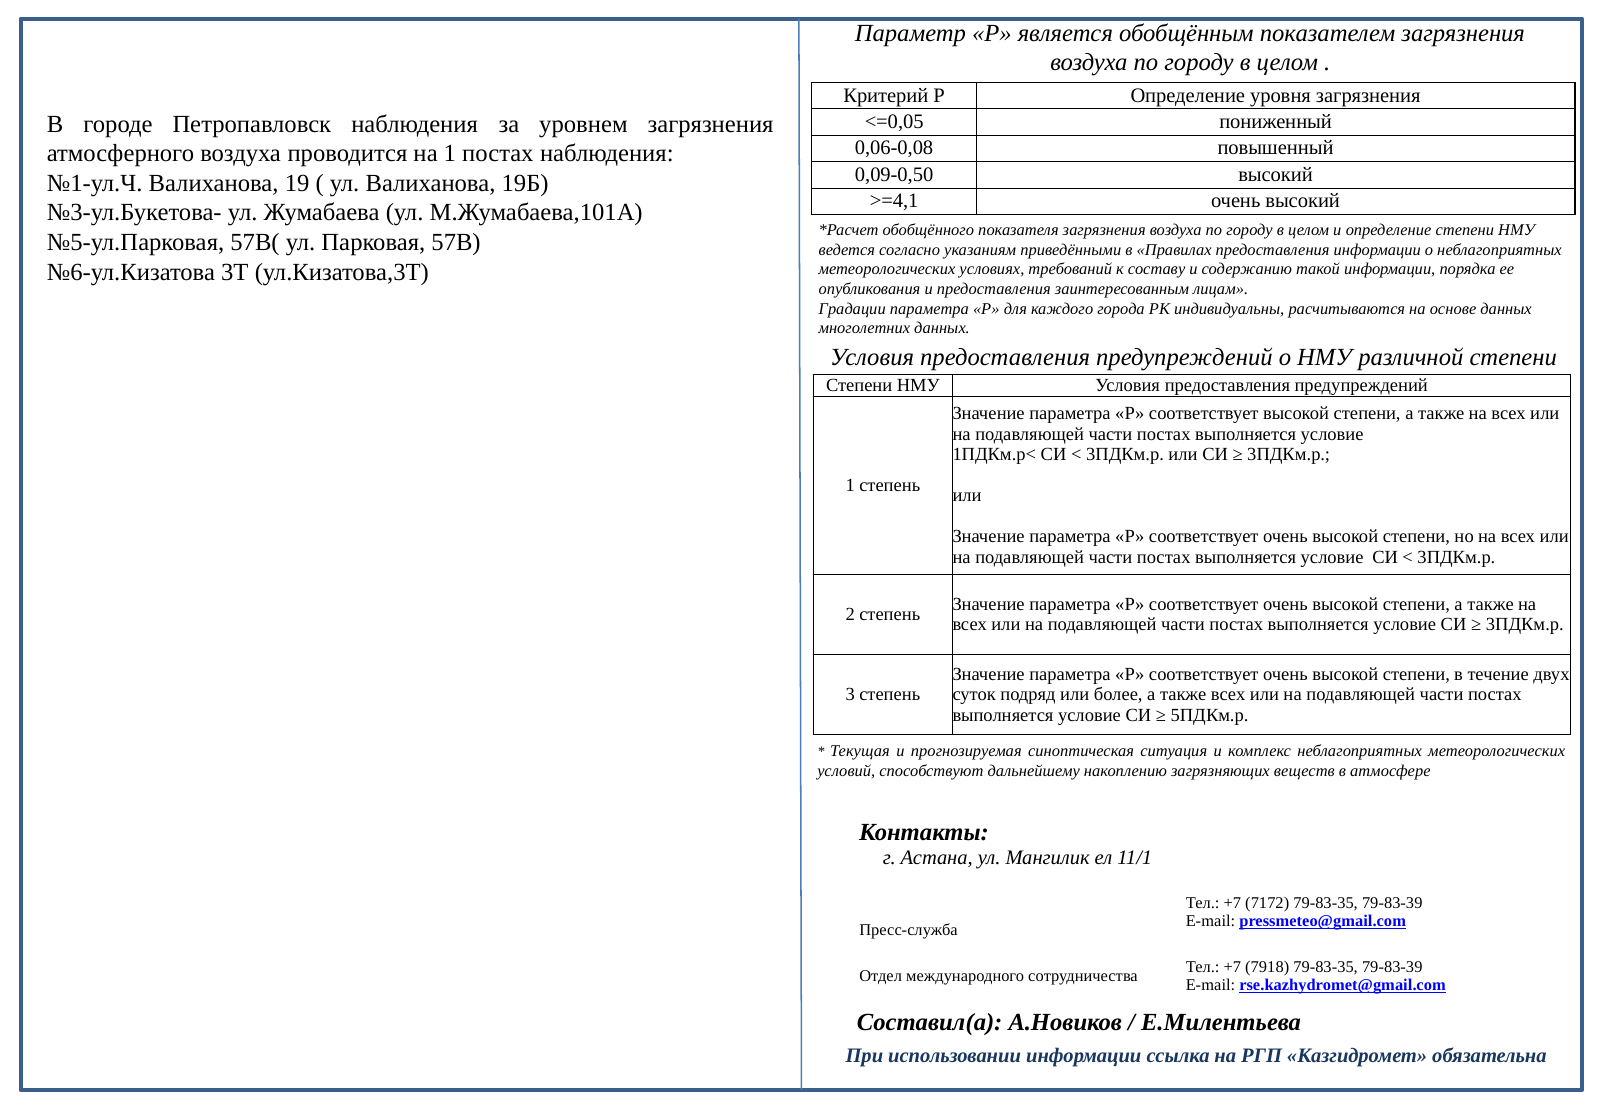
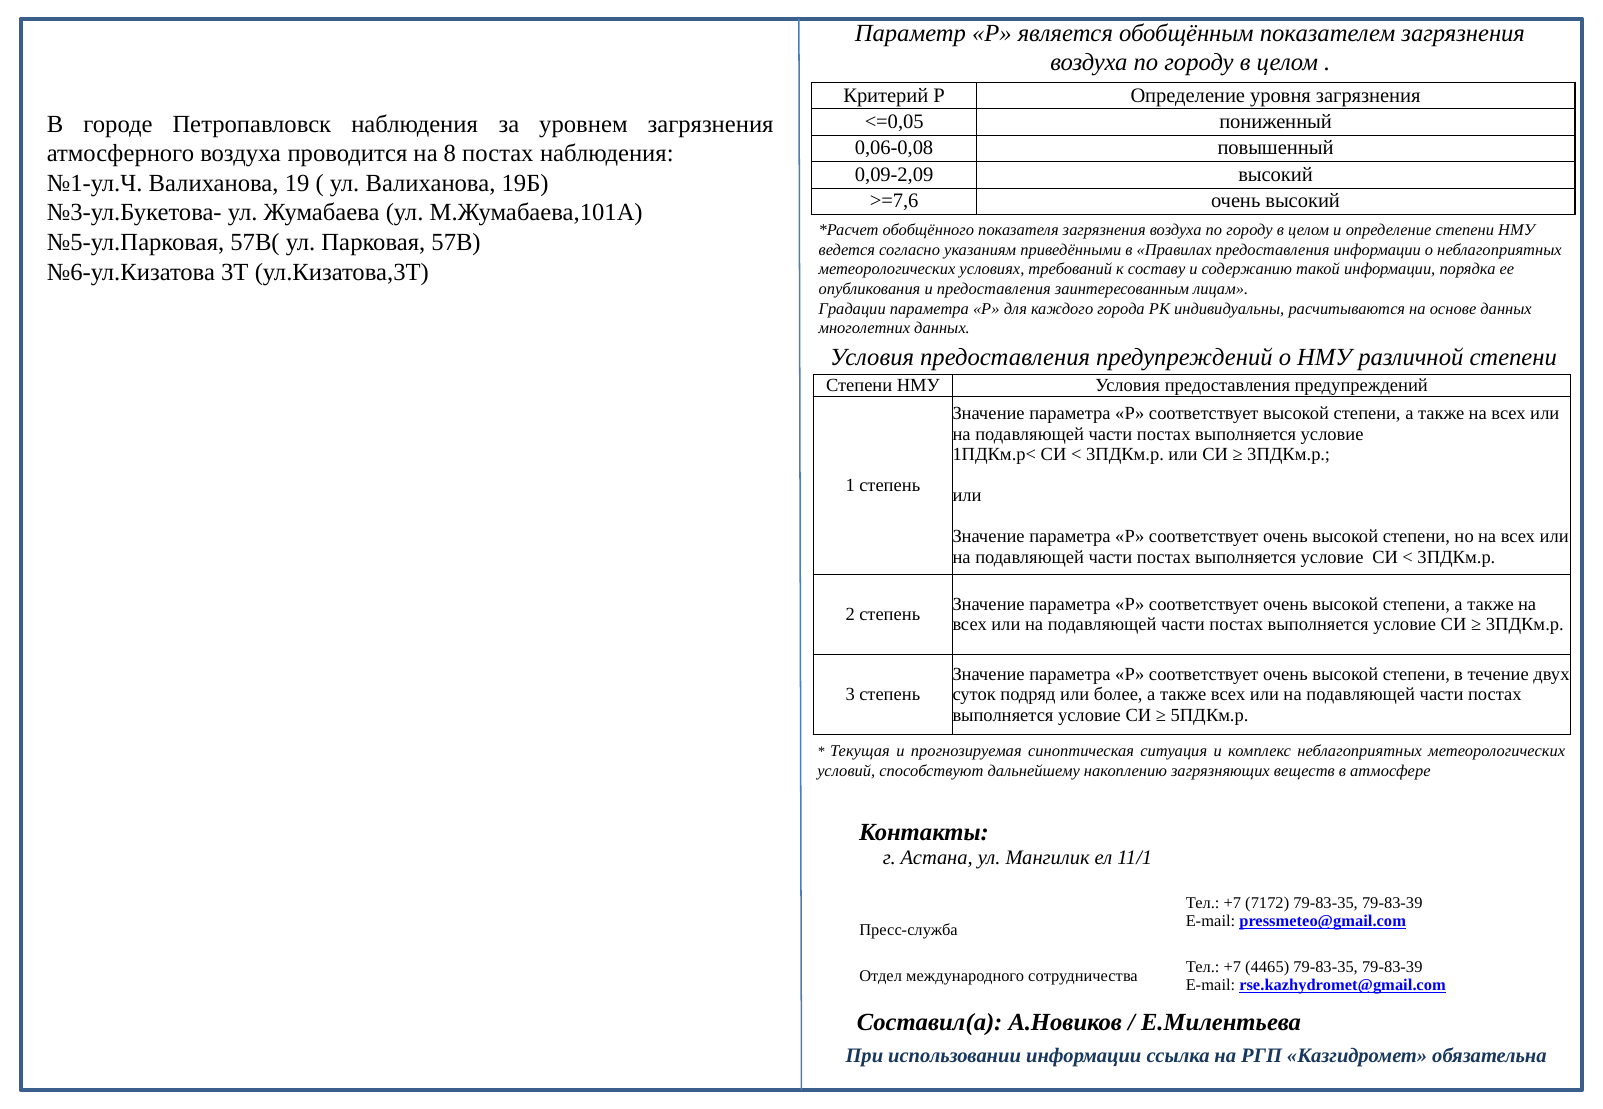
на 1: 1 -> 8 (450, 154)
0,09-0,50: 0,09-0,50 -> 0,09-2,09 (894, 175)
>=4,1: >=4,1 -> >=7,6 (894, 201)
7918: 7918 -> 4465 (1267, 968)
